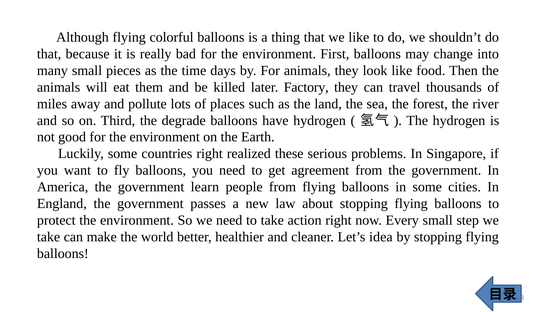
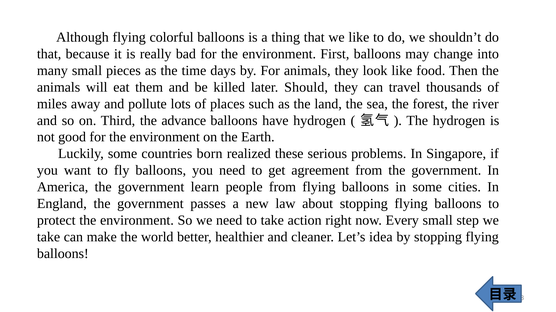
Factory: Factory -> Should (306, 87)
degrade: degrade -> advance (184, 121)
countries right: right -> born (210, 154)
